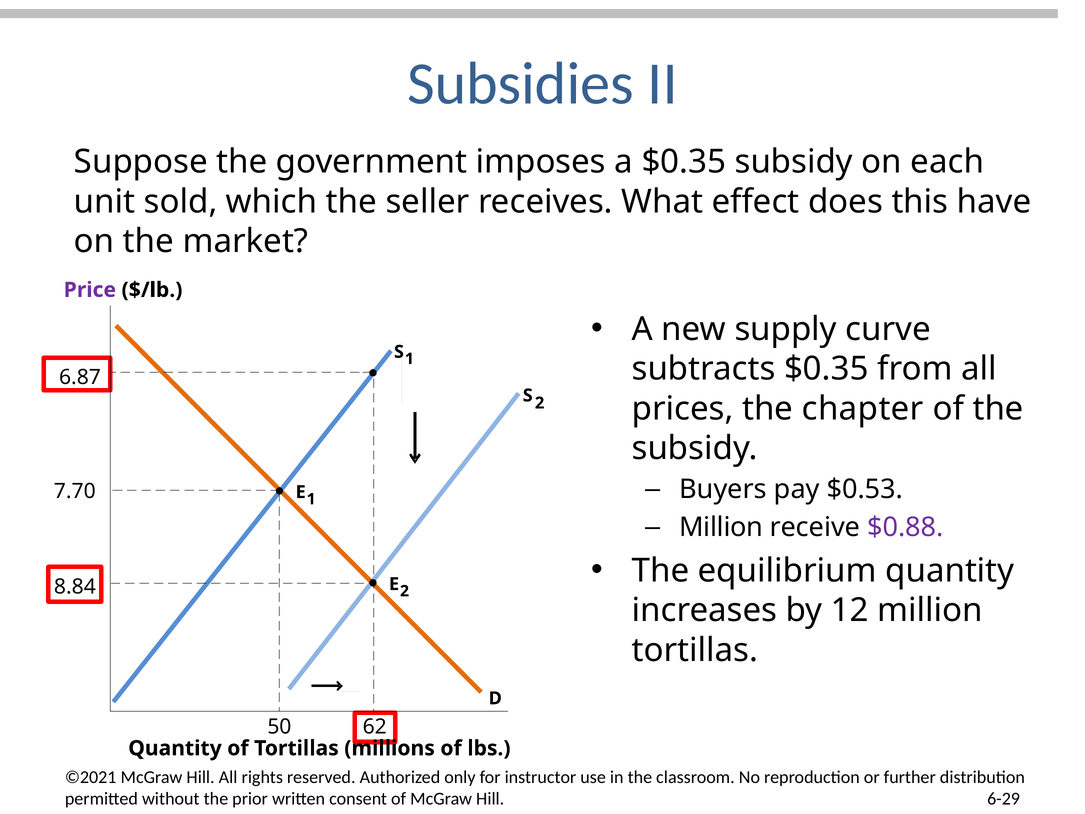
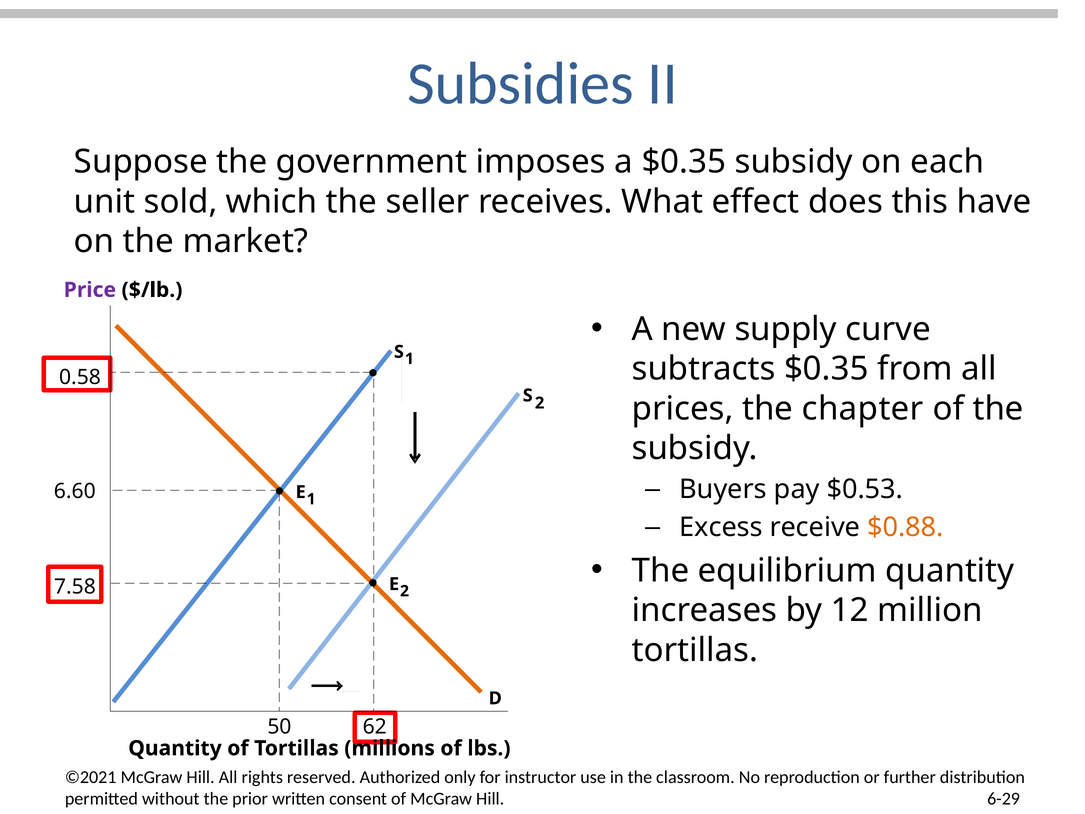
6.87: 6.87 -> 0.58 (80, 377)
7.70: 7.70 -> 6.60 (75, 491)
Million: Million -> Excess (721, 527)
$0.88 colour: purple -> orange (905, 527)
8.84: 8.84 -> 7.58 (75, 586)
